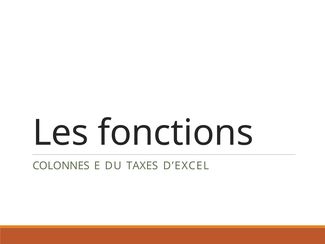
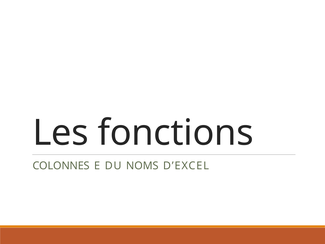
TAXES: TAXES -> NOMS (142, 166)
